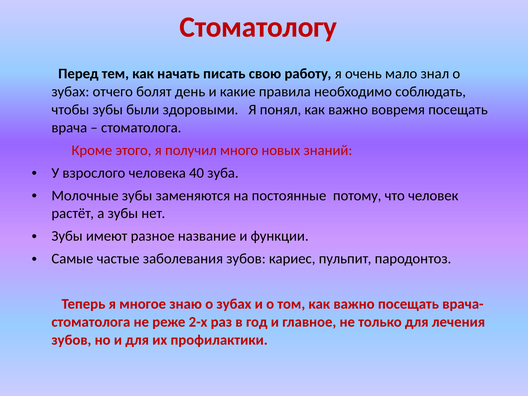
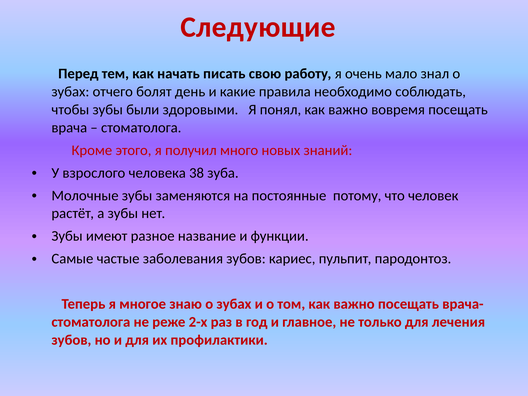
Стоматологу: Стоматологу -> Следующие (258, 27)
40: 40 -> 38 (197, 173)
